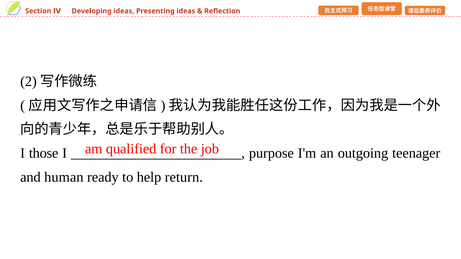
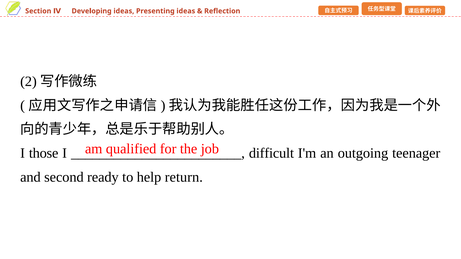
purpose: purpose -> difficult (271, 153)
human: human -> second (64, 177)
